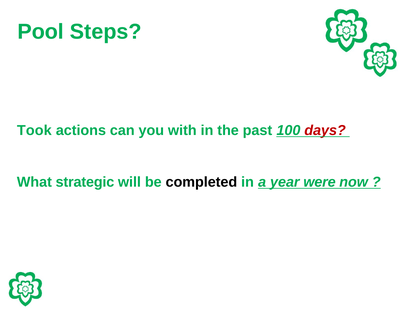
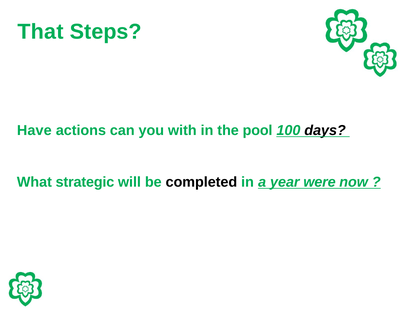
Pool: Pool -> That (41, 32)
Took: Took -> Have (34, 130)
past: past -> pool (258, 130)
days colour: red -> black (325, 130)
